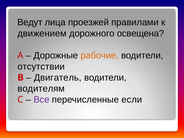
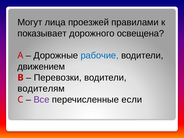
Ведут: Ведут -> Могут (30, 22)
движением: движением -> показывает (42, 33)
рабочие colour: orange -> blue (100, 55)
отсутствии: отсутствии -> движением (41, 67)
Двигатель: Двигатель -> Перевозки (58, 78)
